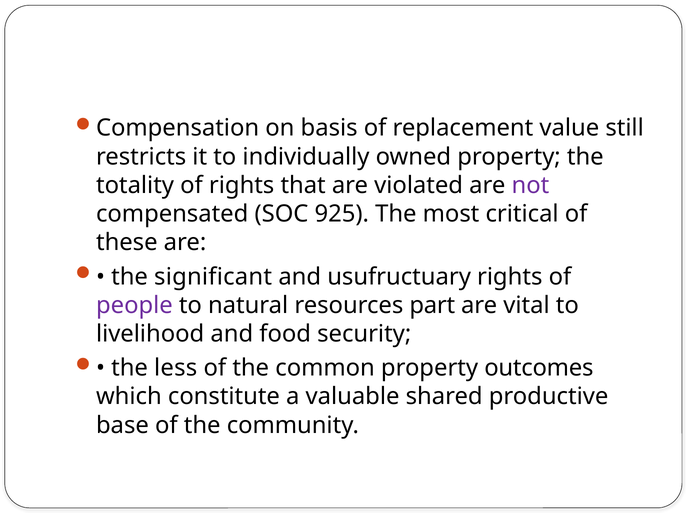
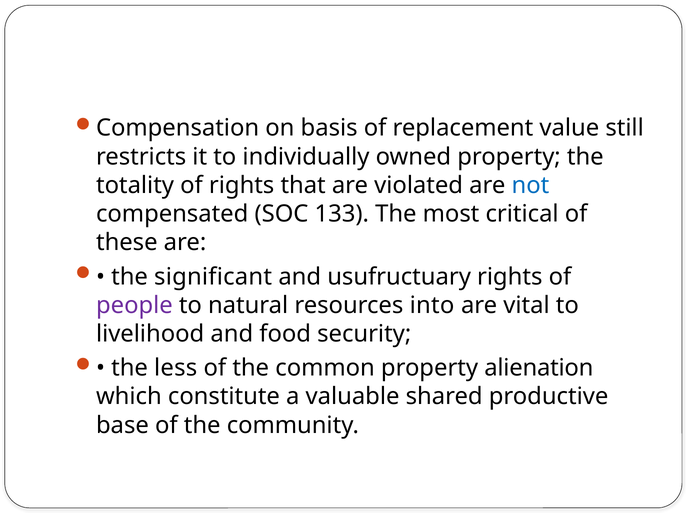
not colour: purple -> blue (530, 185)
925: 925 -> 133 (342, 214)
part: part -> into (432, 305)
outcomes: outcomes -> alienation (539, 368)
